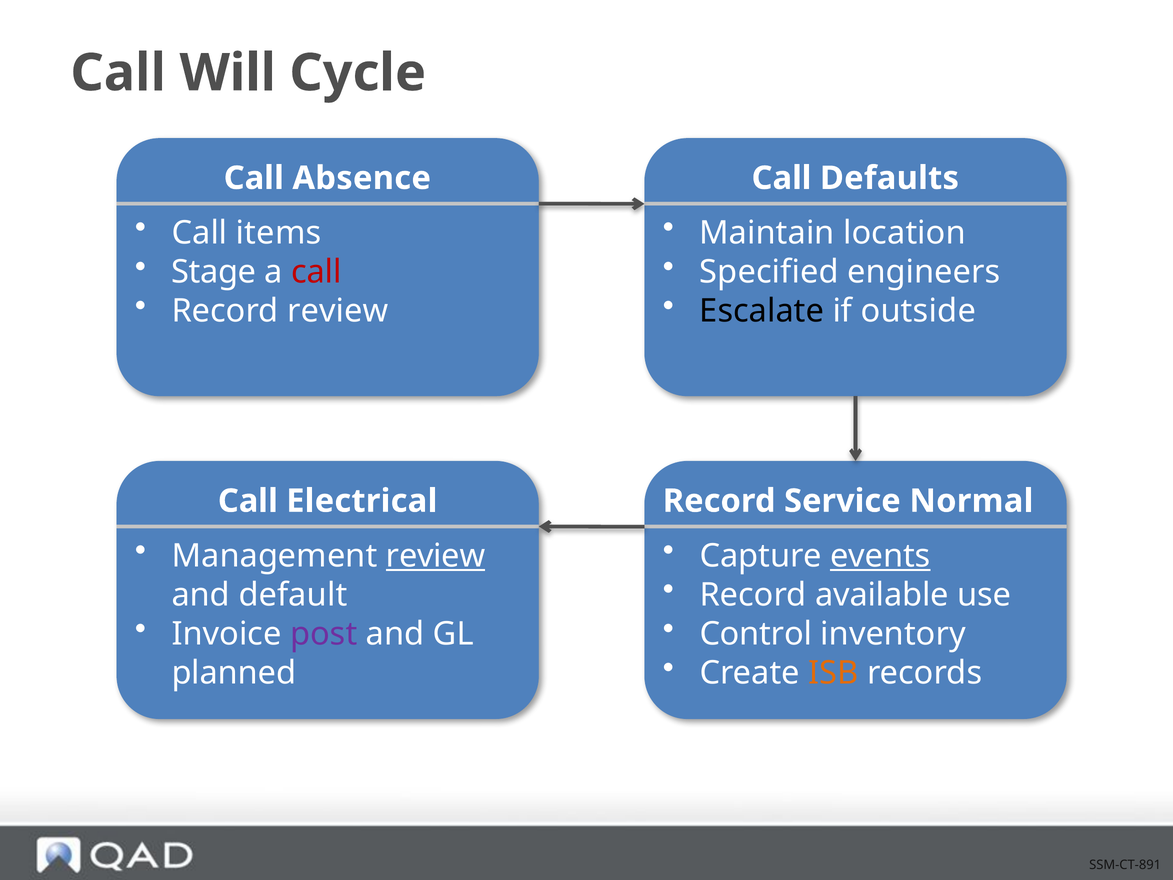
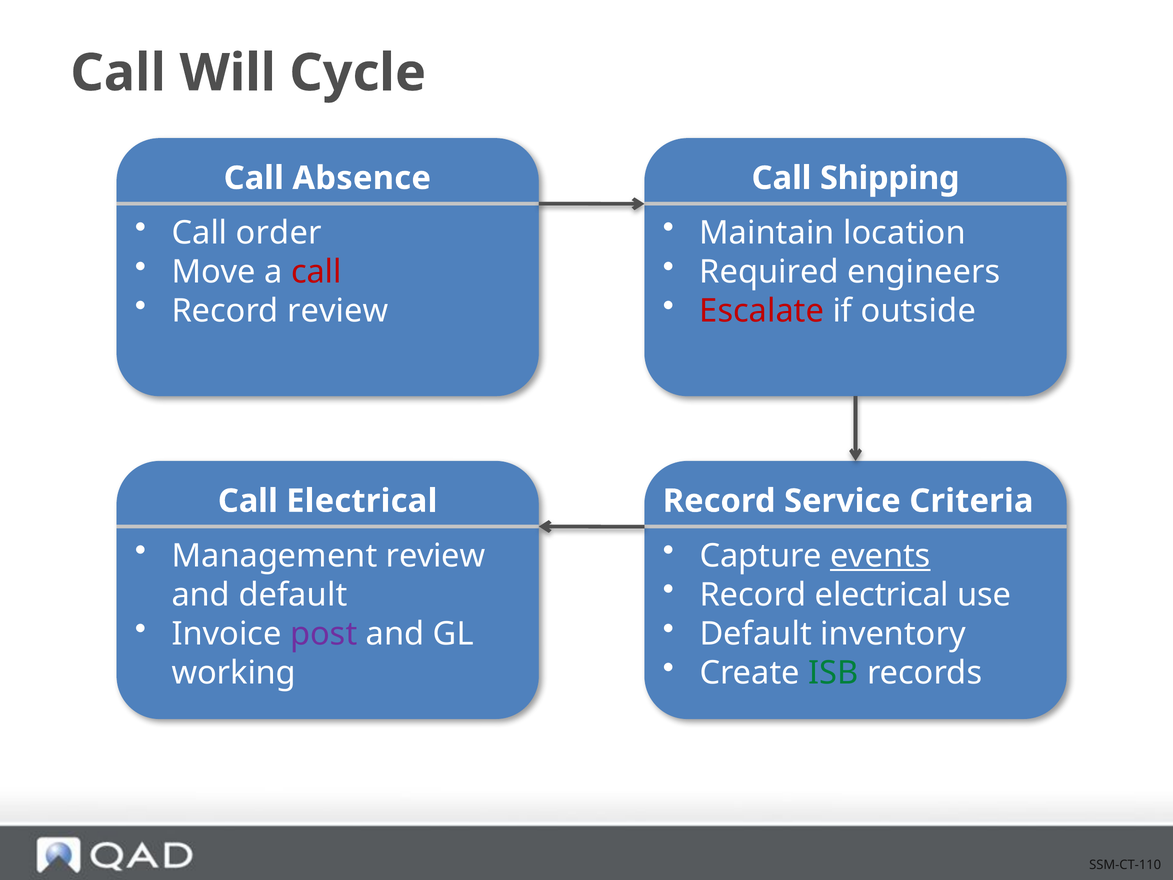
Defaults: Defaults -> Shipping (890, 178)
items: items -> order (279, 233)
Stage: Stage -> Move (214, 272)
Specified: Specified -> Required (769, 272)
Escalate colour: black -> red (762, 311)
Normal: Normal -> Criteria (971, 501)
review underline: present -> none (436, 556)
Record available: available -> electrical (882, 595)
Control: Control -> Default (756, 634)
ISB colour: orange -> green (833, 673)
planned: planned -> working (234, 673)
SSM-CT-891: SSM-CT-891 -> SSM-CT-110 (1125, 865)
